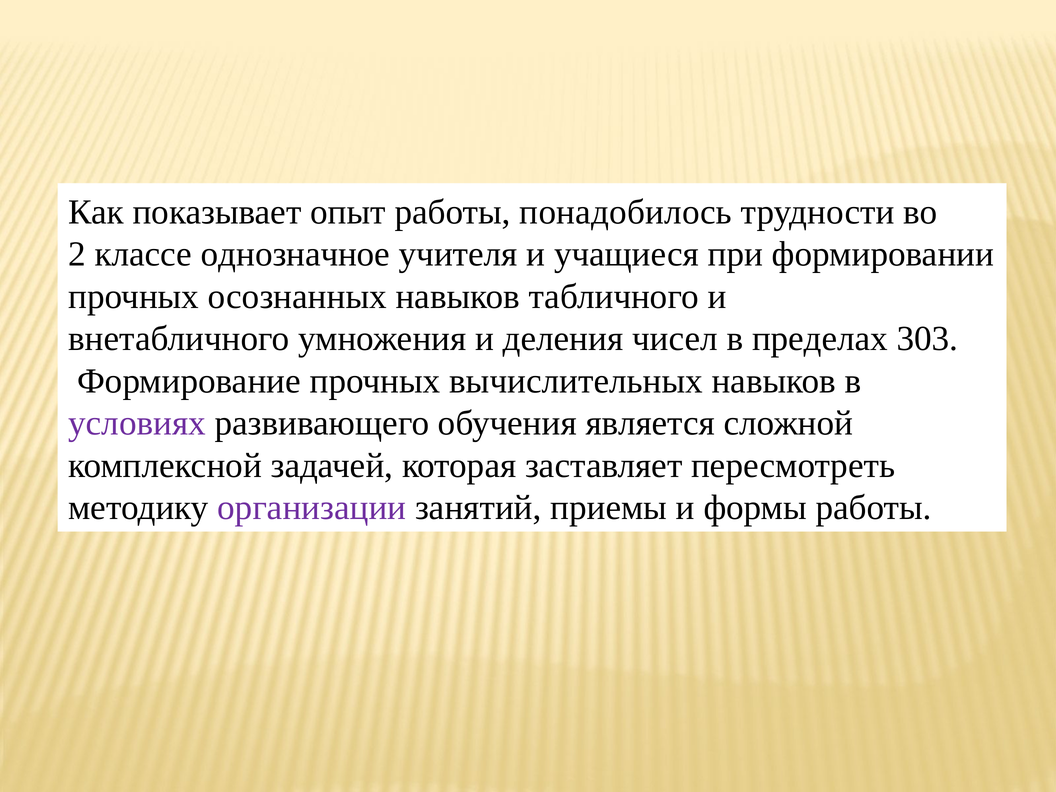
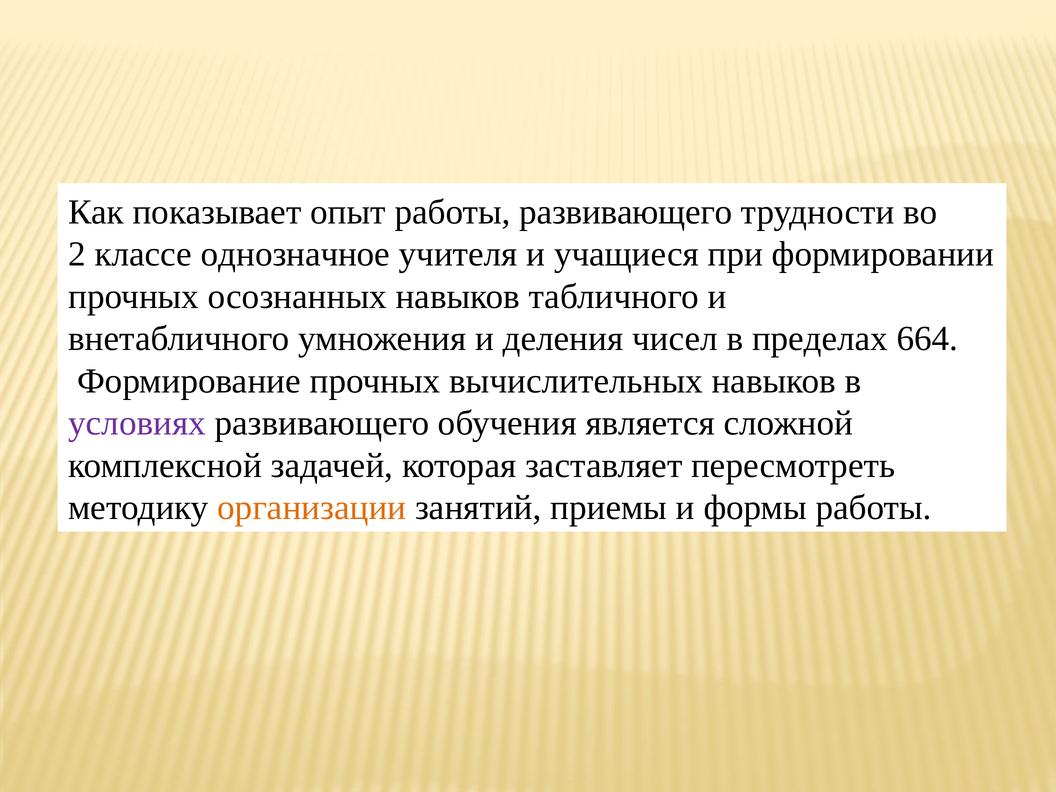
работы понадобилось: понадобилось -> развивающего (626, 212)
303: 303 -> 664 (927, 339)
организации colour: purple -> orange (312, 508)
